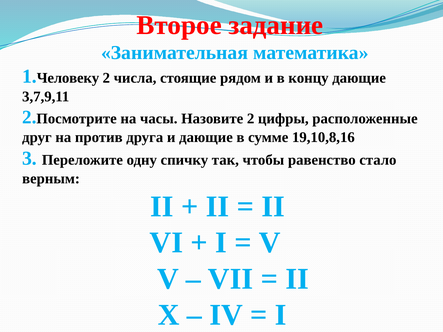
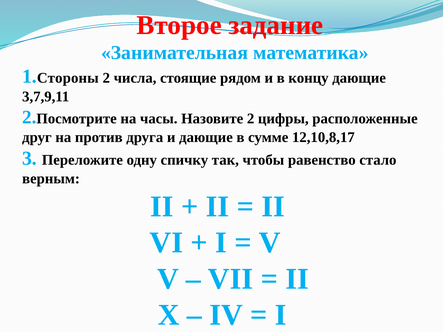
Человеку: Человеку -> Стороны (68, 78)
19,10,8,16: 19,10,8,16 -> 12,10,8,17 (323, 137)
